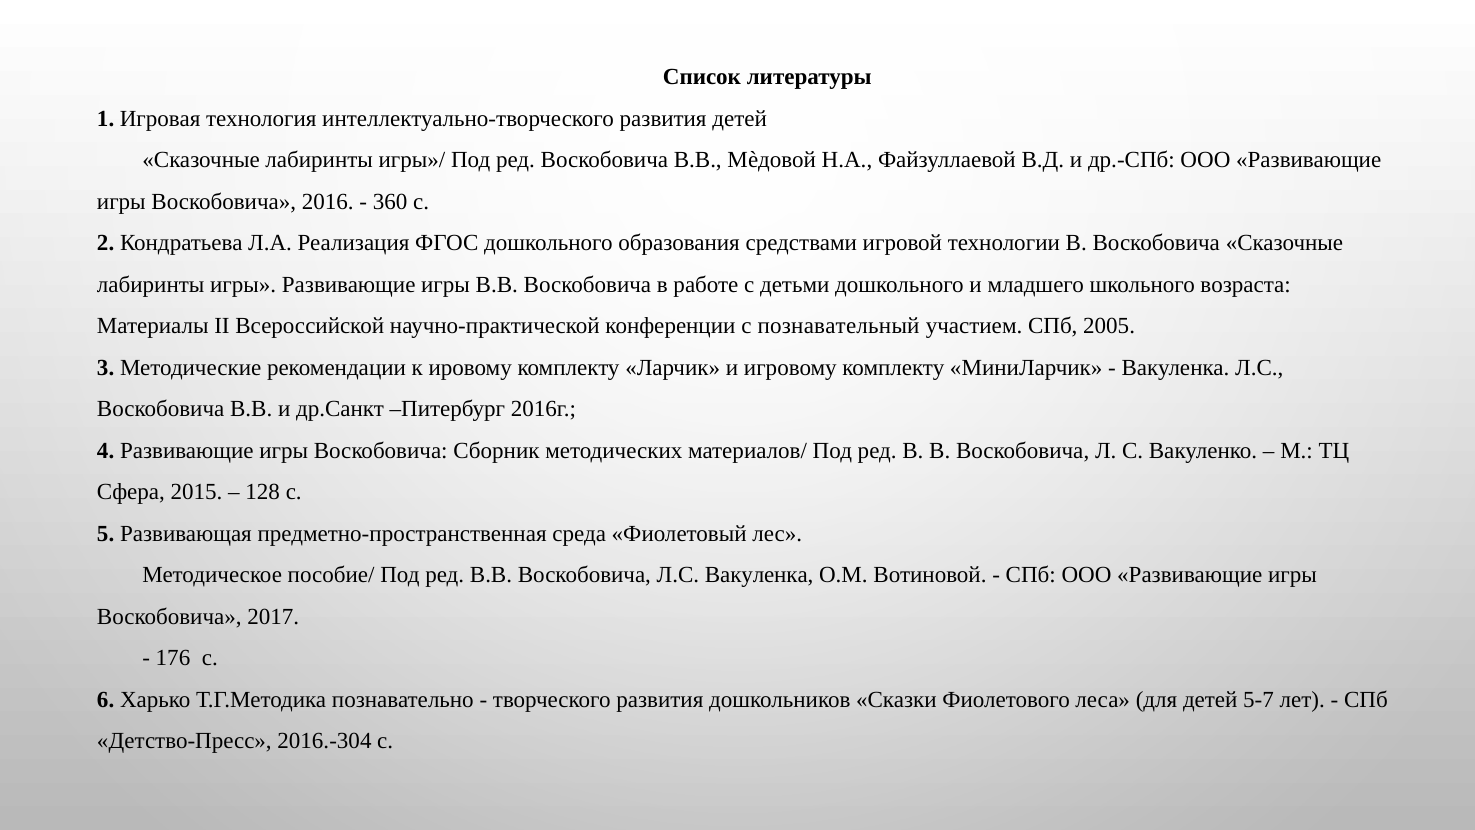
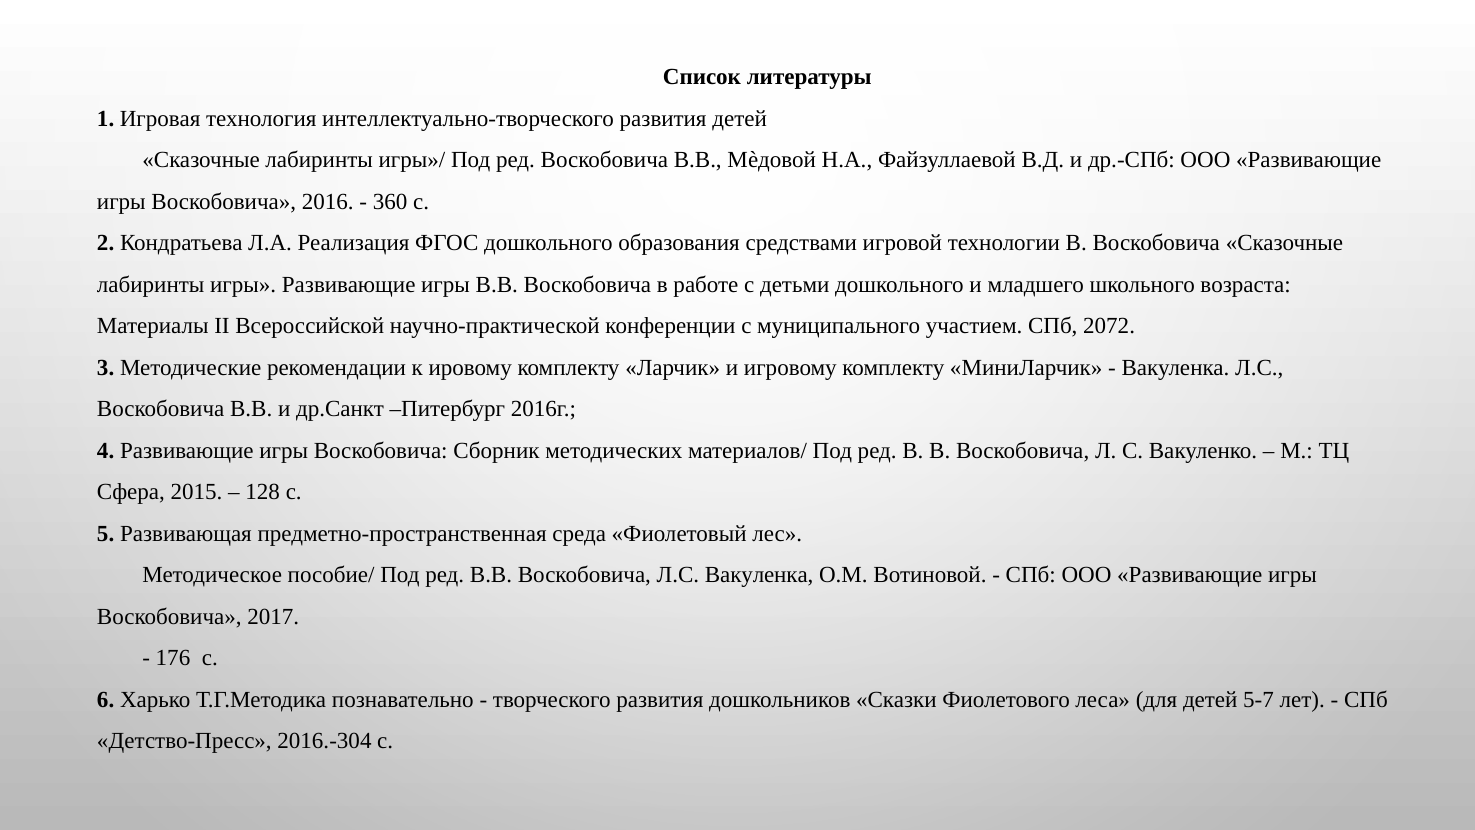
познавательный: познавательный -> муниципального (839, 326)
2005: 2005 -> 2072 (1109, 326)
